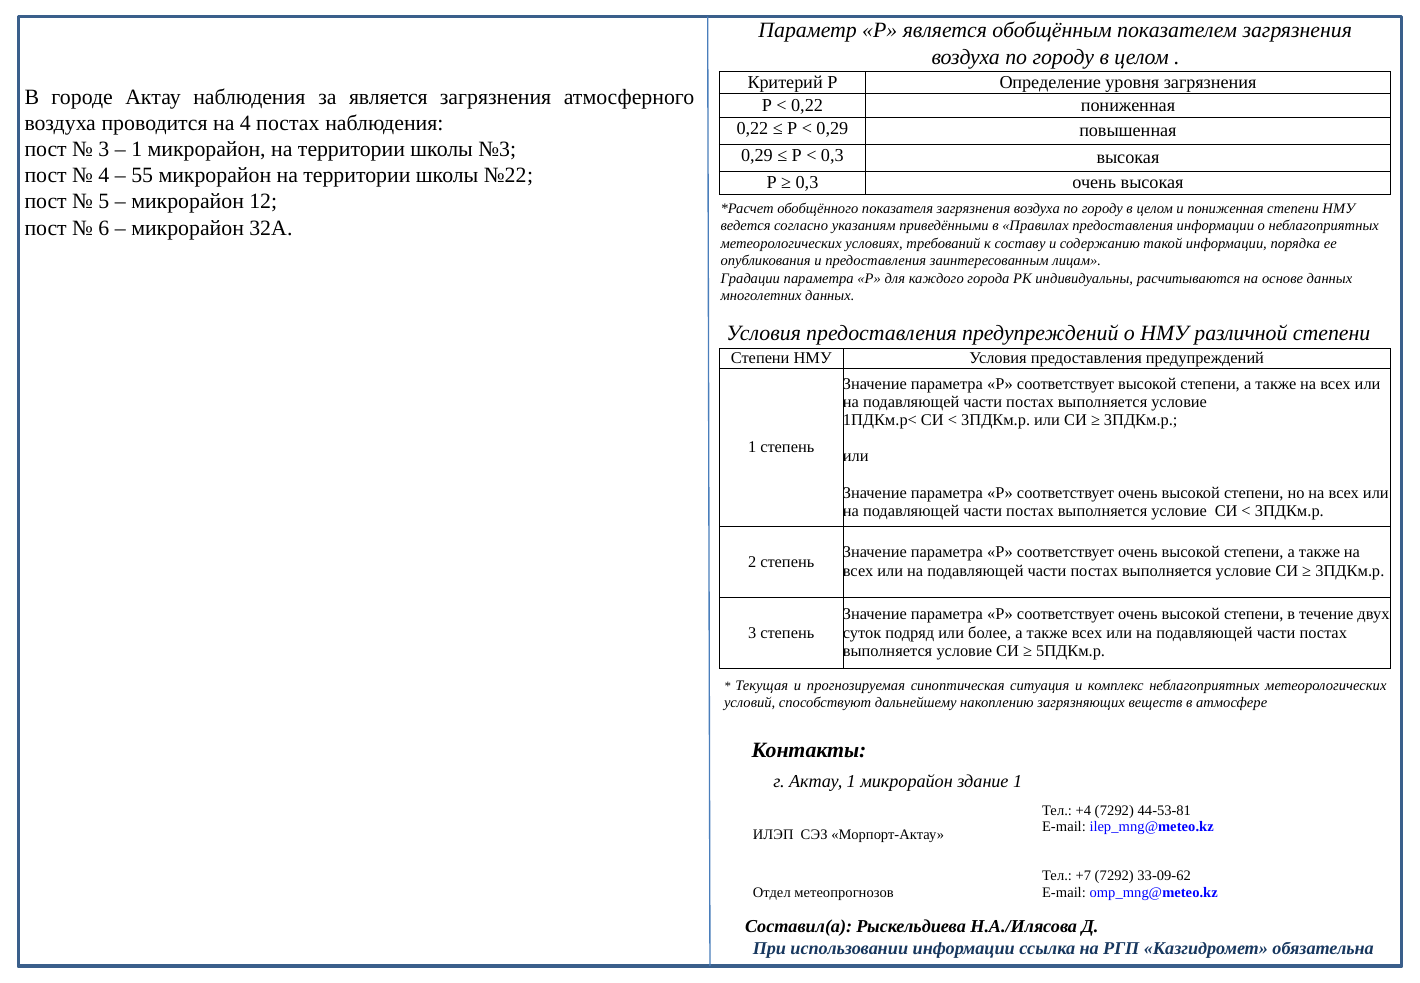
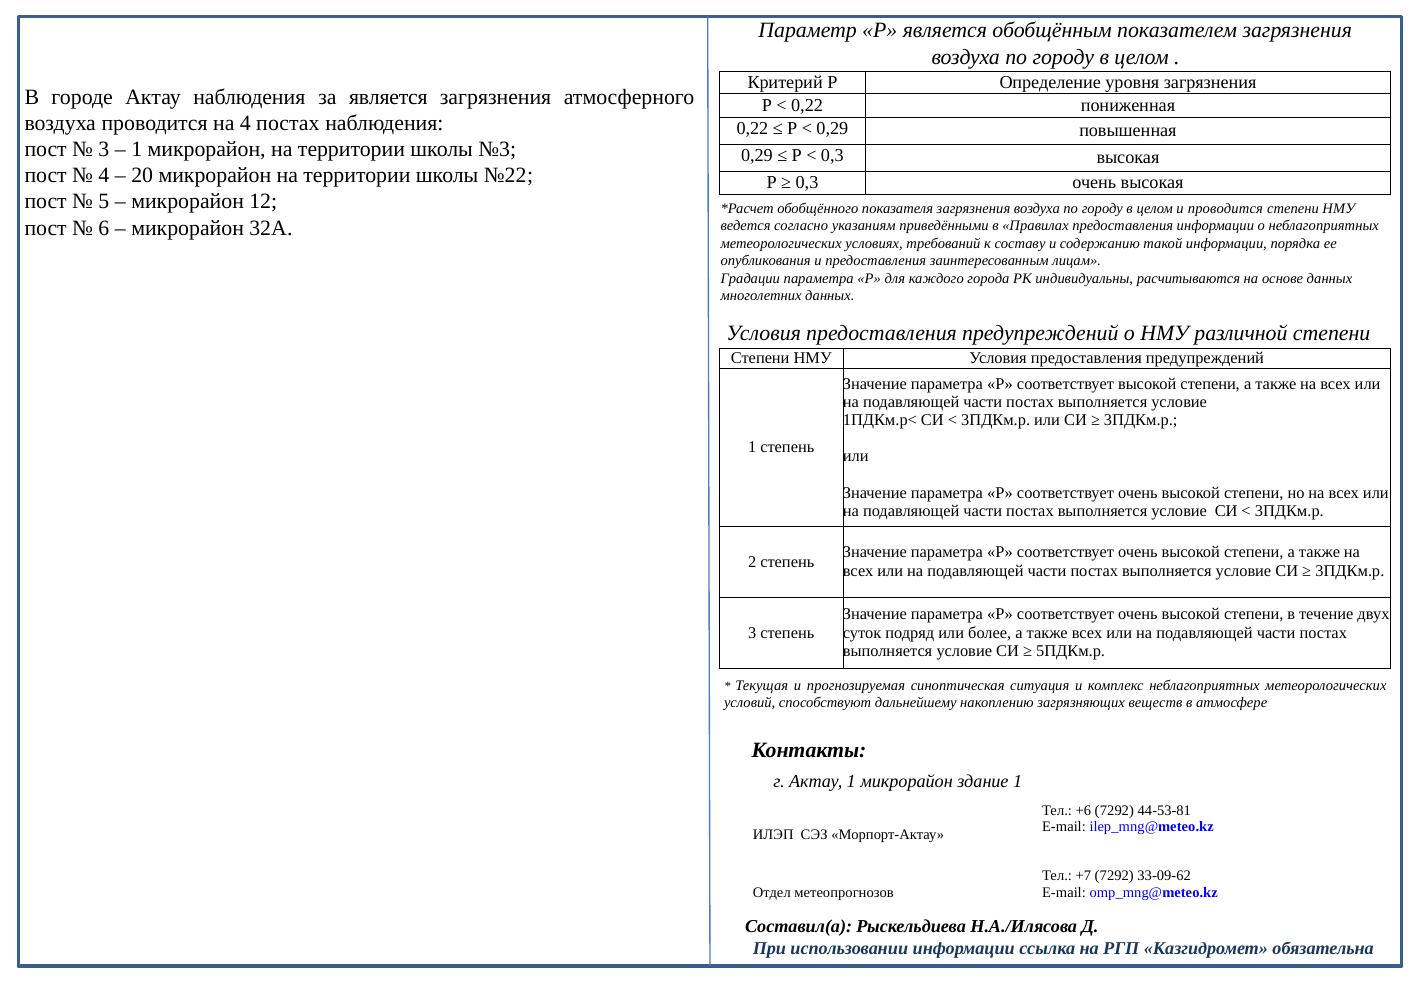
55: 55 -> 20 (142, 176)
и пониженная: пониженная -> проводится (1225, 209)
+4: +4 -> +6 (1083, 811)
